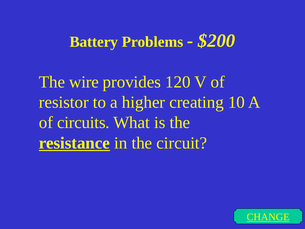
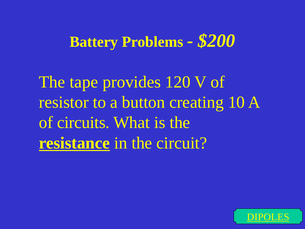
wire: wire -> tape (84, 82)
higher: higher -> button (144, 102)
CHANGE: CHANGE -> DIPOLES (268, 217)
